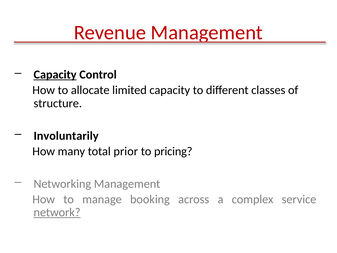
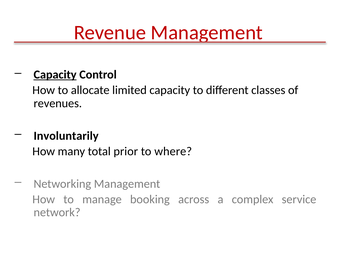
structure: structure -> revenues (58, 103)
pricing: pricing -> where (173, 151)
network underline: present -> none (57, 212)
